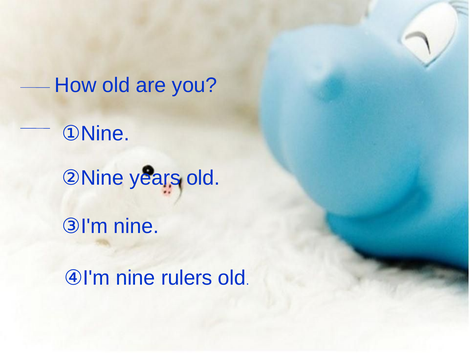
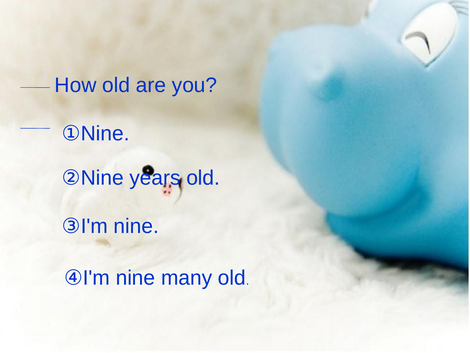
rulers: rulers -> many (187, 278)
